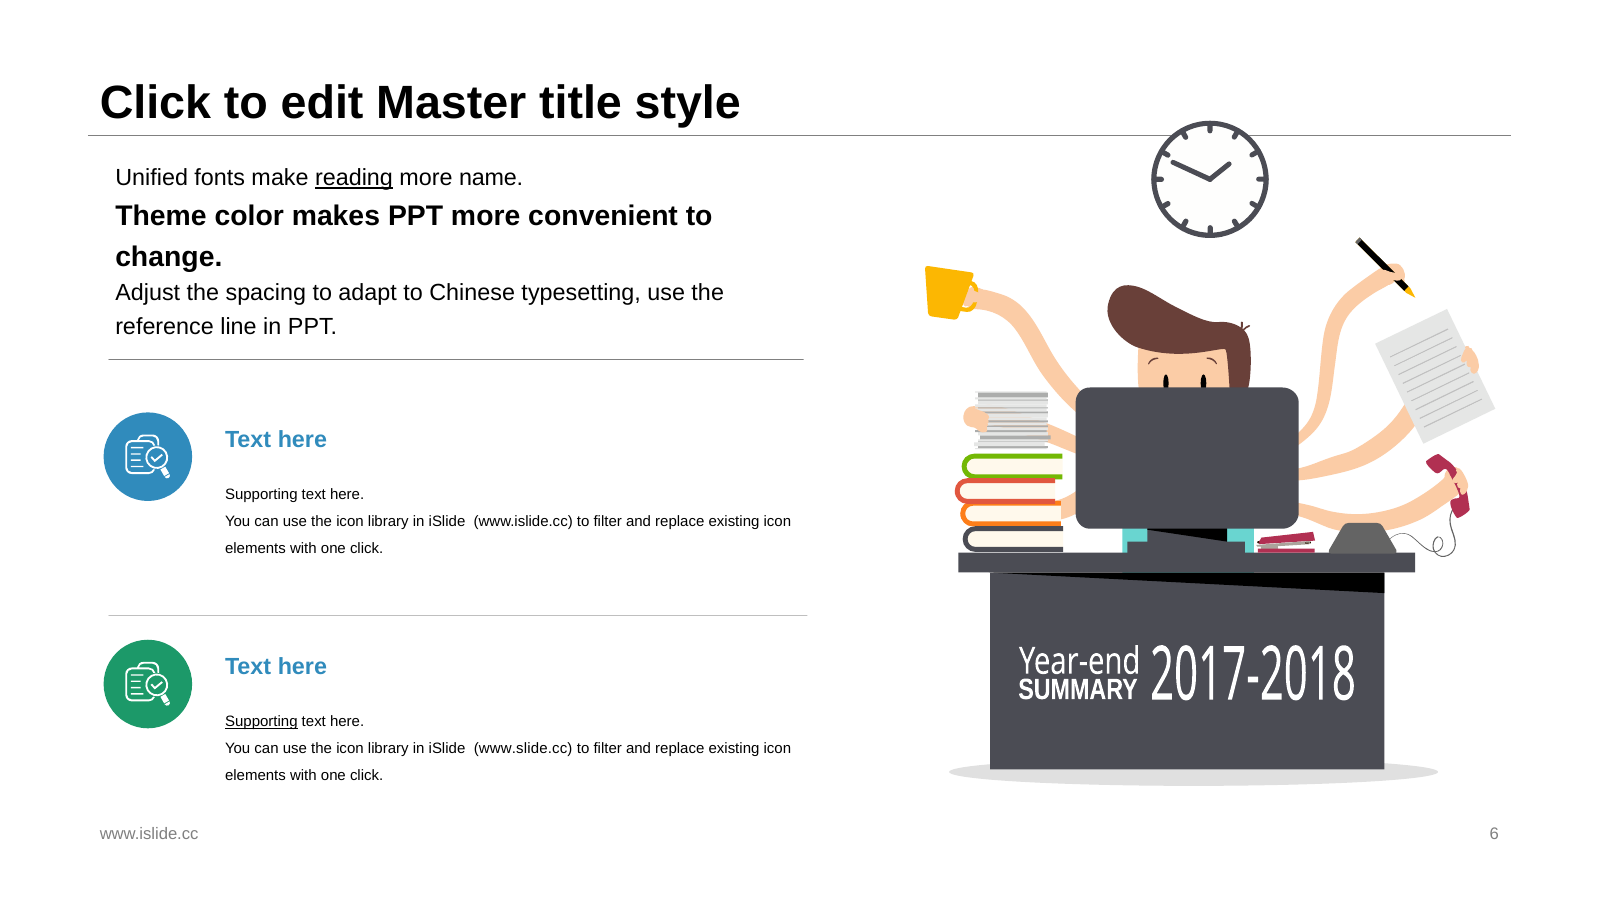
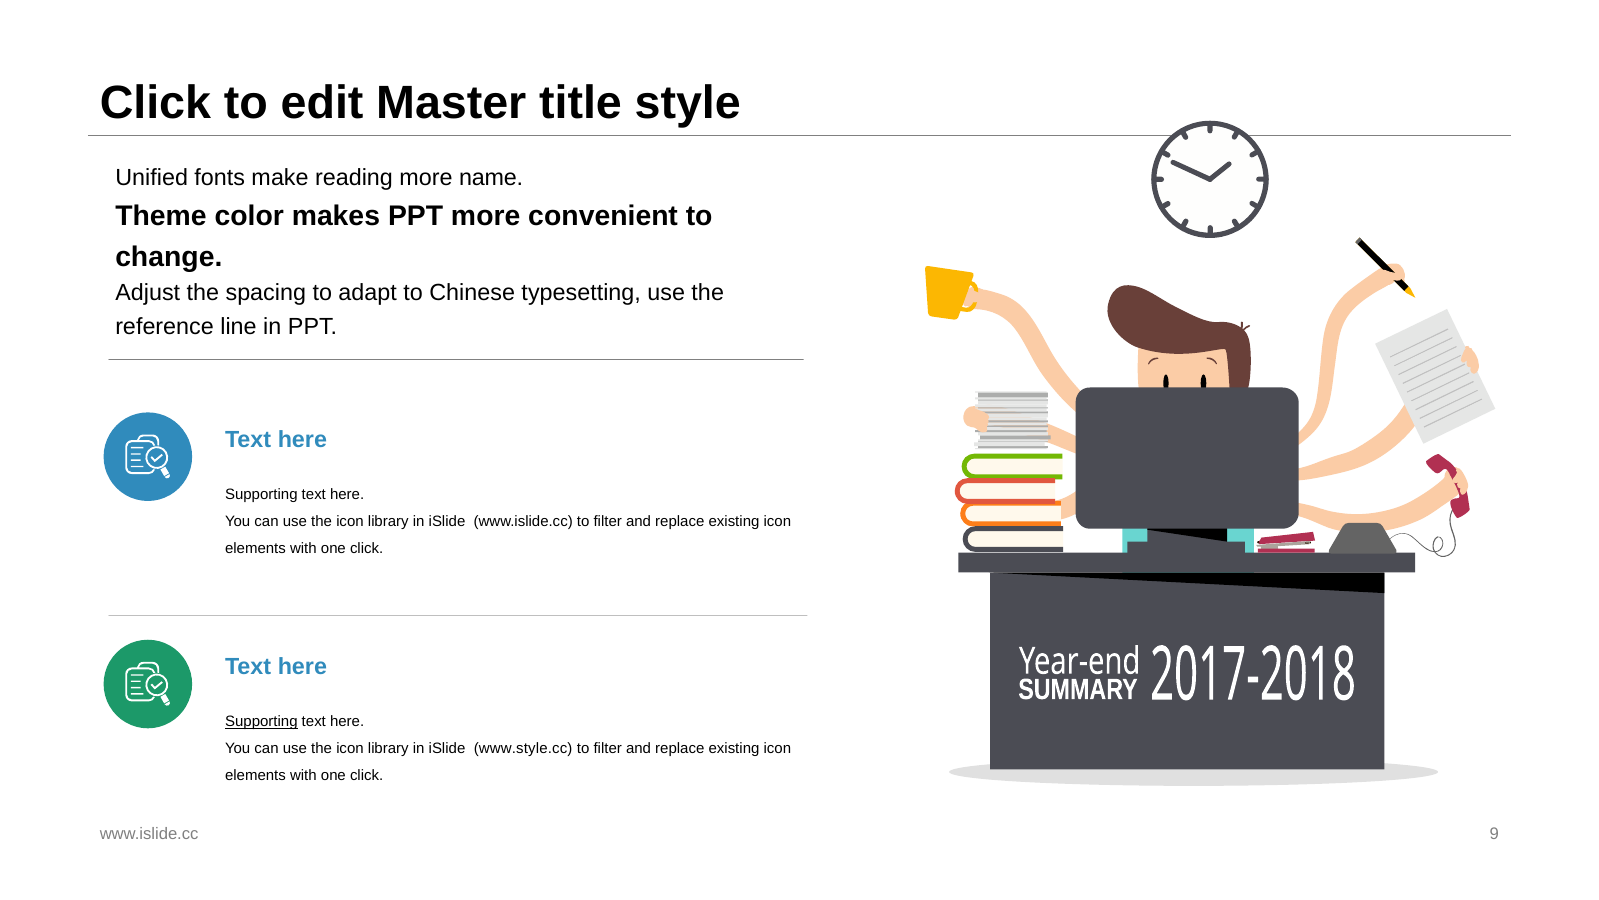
reading underline: present -> none (354, 178)
www.slide.cc: www.slide.cc -> www.style.cc (523, 748)
6: 6 -> 9 (1494, 833)
